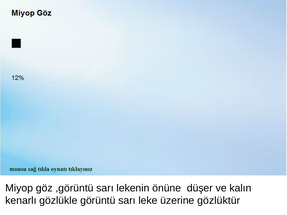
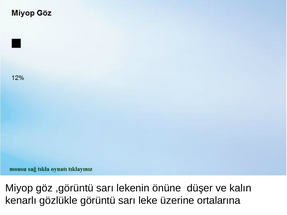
gözlüktür: gözlüktür -> ortalarına (219, 201)
